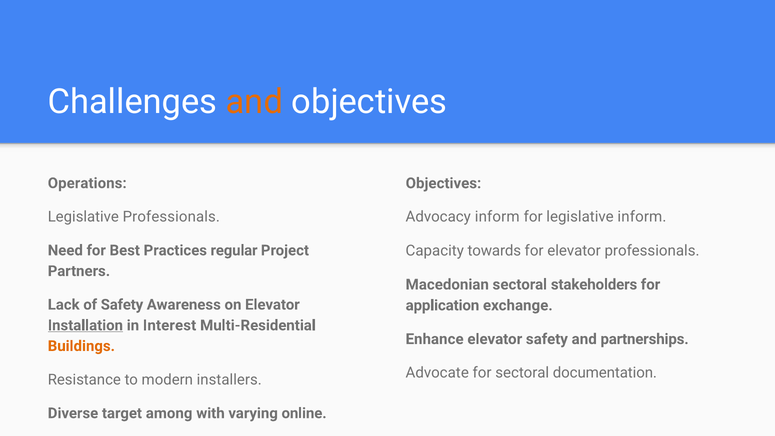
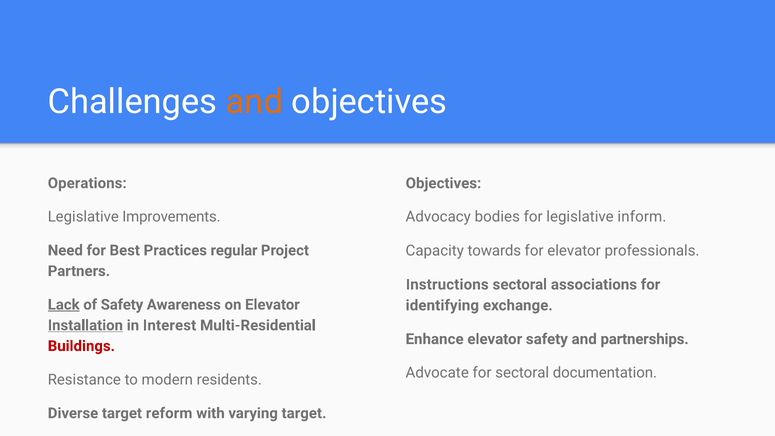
Legislative Professionals: Professionals -> Improvements (171, 217)
Advocacy inform: inform -> bodies (497, 217)
Macedonian: Macedonian -> Instructions (447, 284)
stakeholders: stakeholders -> associations (594, 284)
Lack underline: none -> present (64, 305)
application: application -> identifying (442, 305)
Buildings colour: orange -> red (81, 346)
installers: installers -> residents (229, 380)
among: among -> reform (169, 413)
varying online: online -> target (304, 413)
